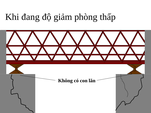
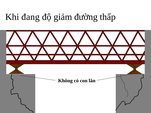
phòng: phòng -> đường (86, 17)
